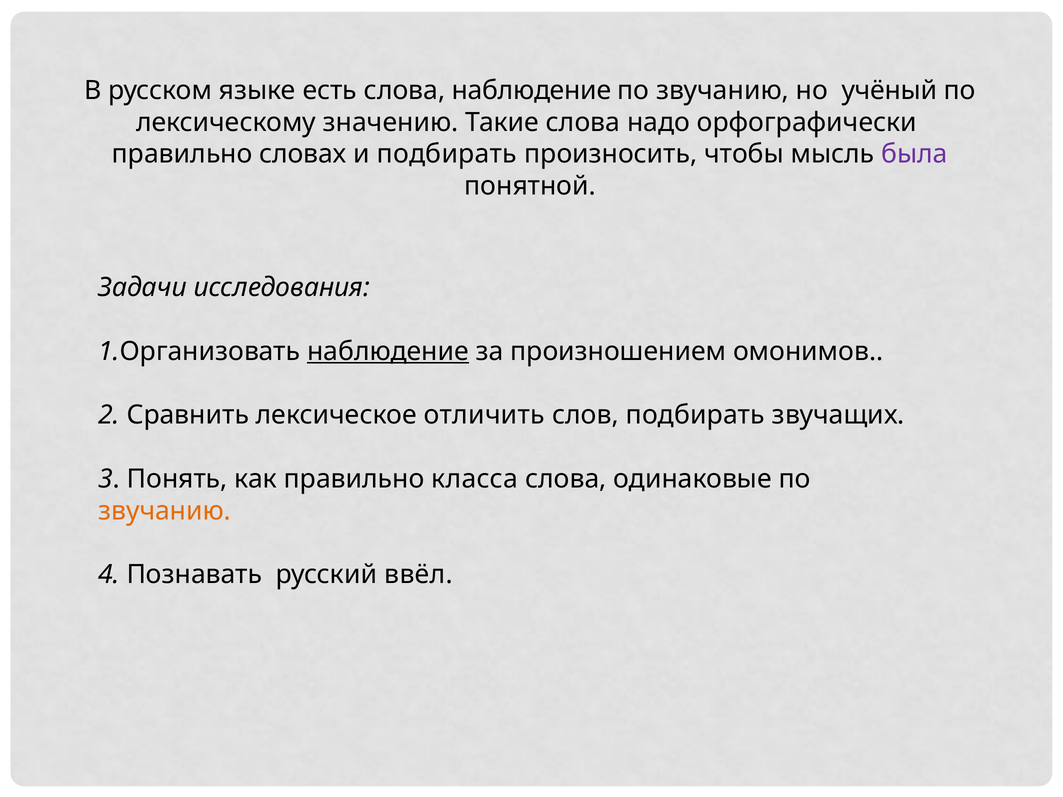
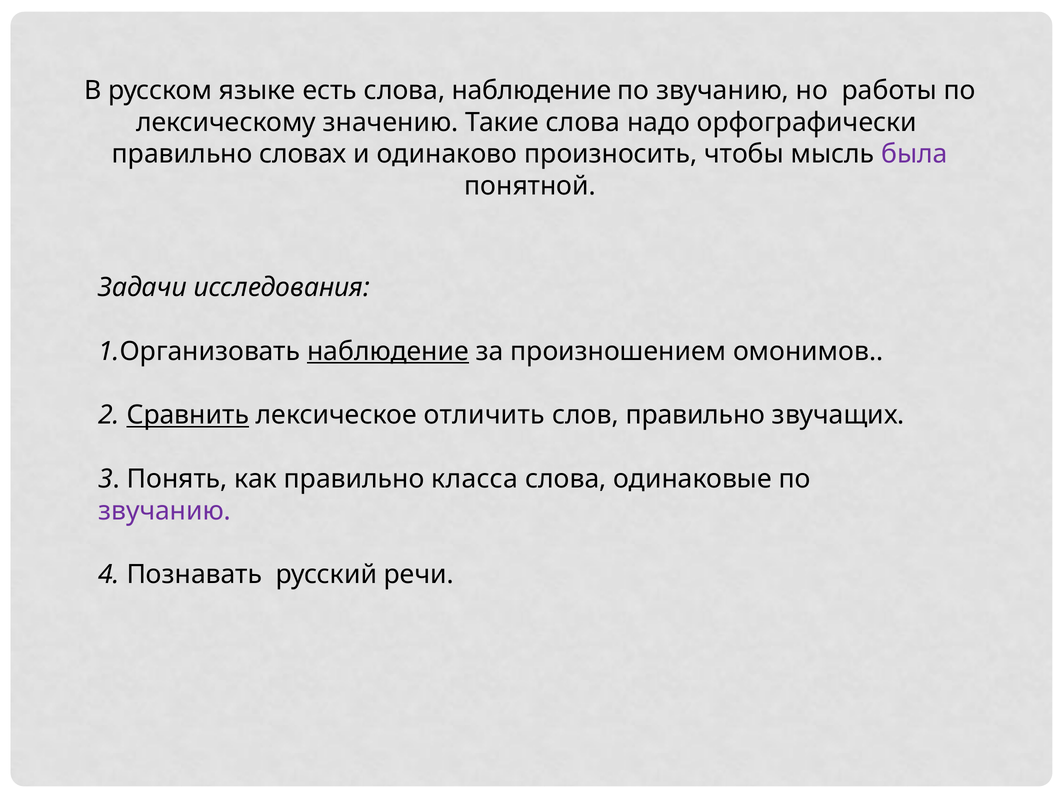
учёный: учёный -> работы (889, 90)
и подбирать: подбирать -> одинаково (447, 154)
Сравнить underline: none -> present (188, 415)
слов подбирать: подбирать -> правильно (695, 415)
звучанию colour: orange -> purple (165, 511)
ввёл: ввёл -> речи (419, 575)
